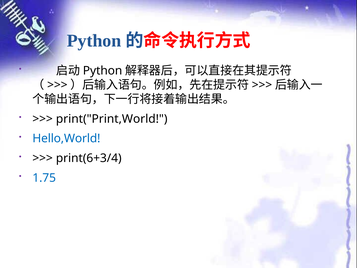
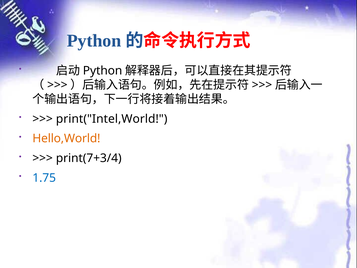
print("Print,World: print("Print,World -> print("Intel,World (112, 119)
Hello,World colour: blue -> orange (66, 138)
print(6+3/4: print(6+3/4 -> print(7+3/4 (89, 158)
